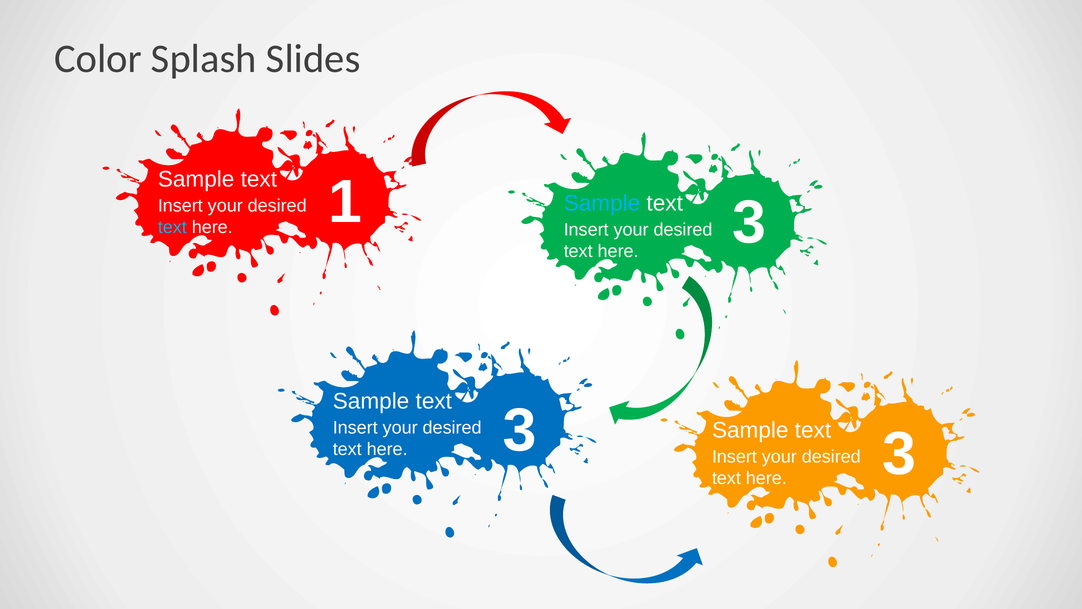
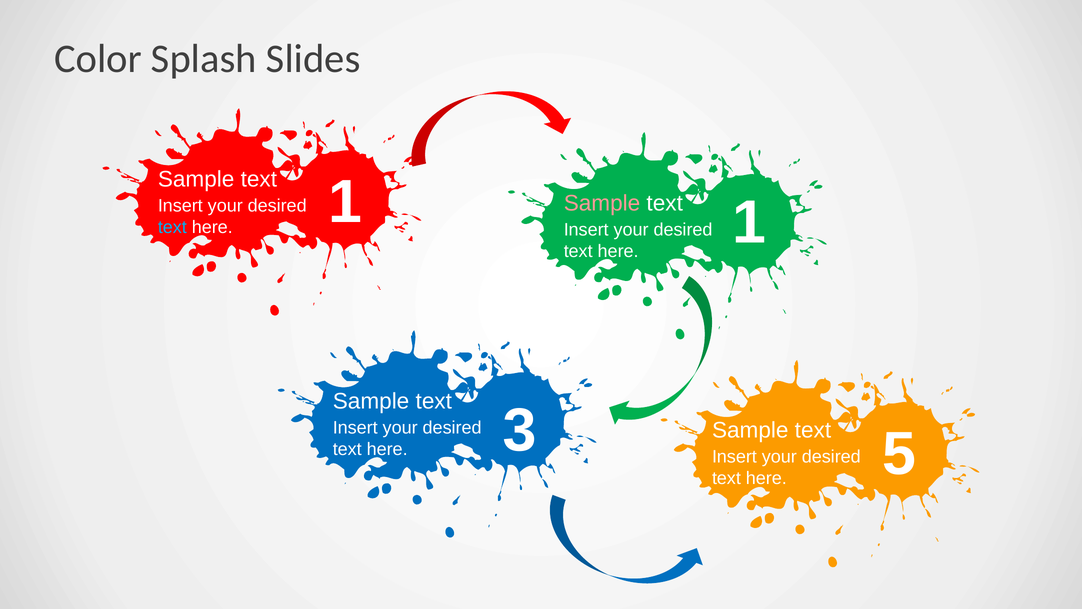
1 3: 3 -> 1 (749, 222)
Sample colour: light blue -> pink (602, 203)
3: 3 -> 5 (899, 454)
